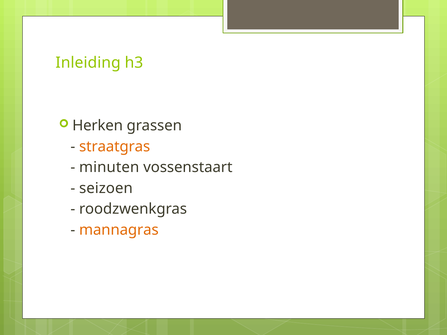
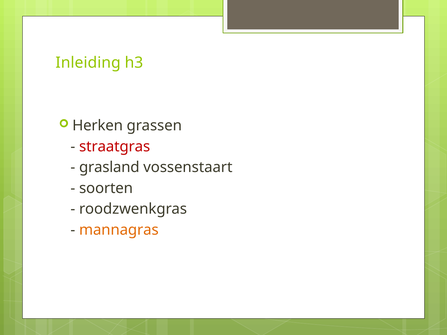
straatgras colour: orange -> red (115, 147)
minuten: minuten -> grasland (109, 168)
seizoen: seizoen -> soorten (106, 188)
